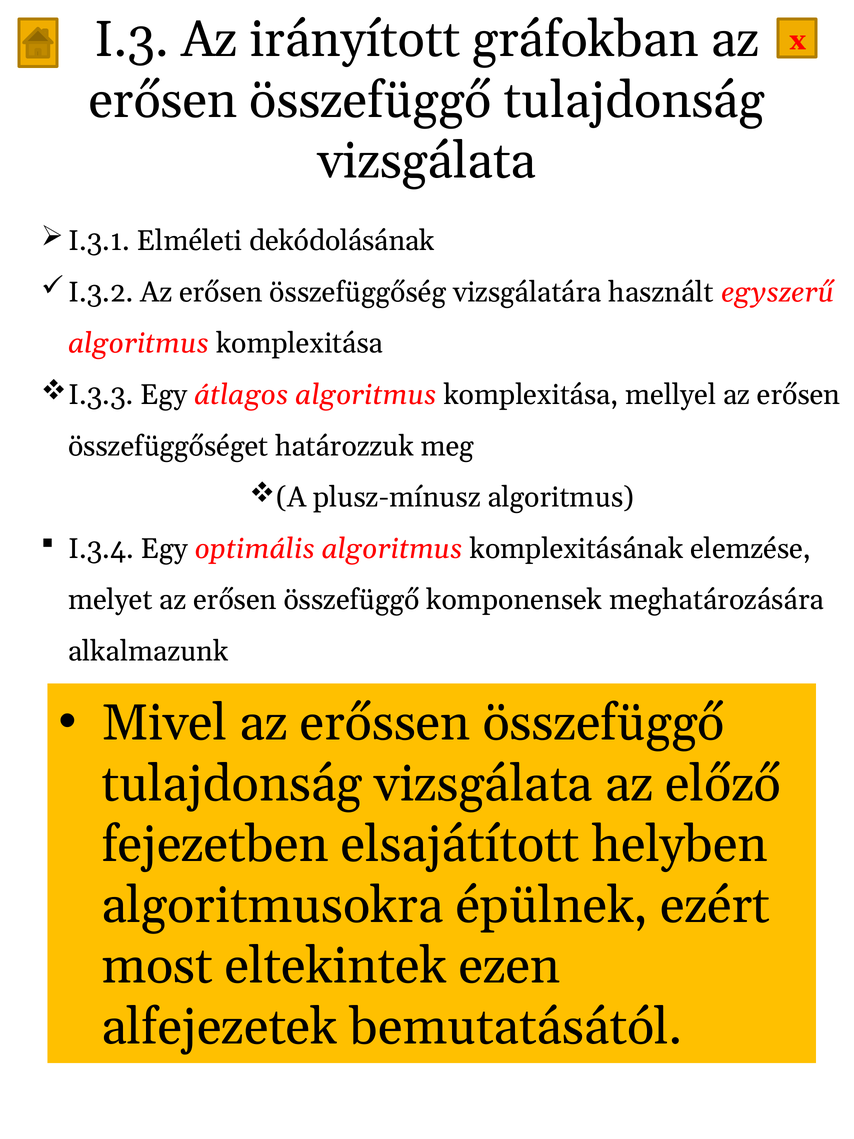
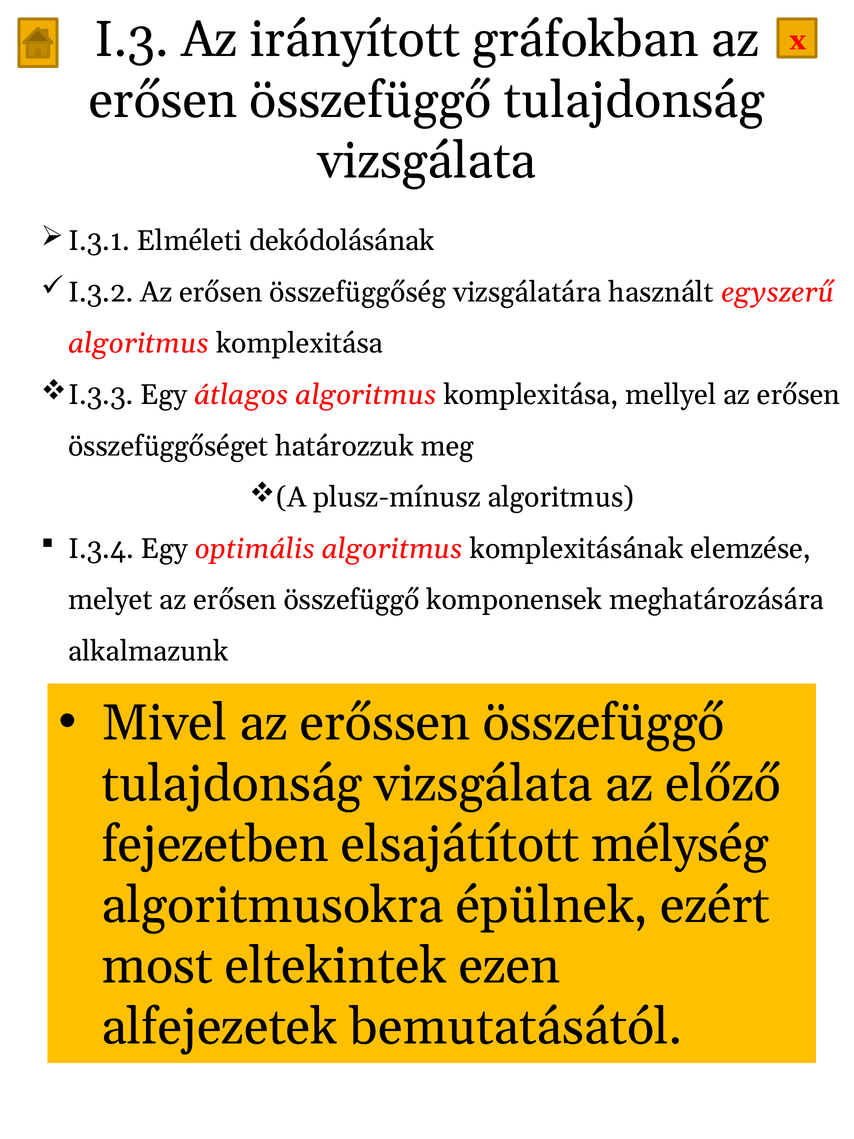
helyben: helyben -> mélység (680, 844)
